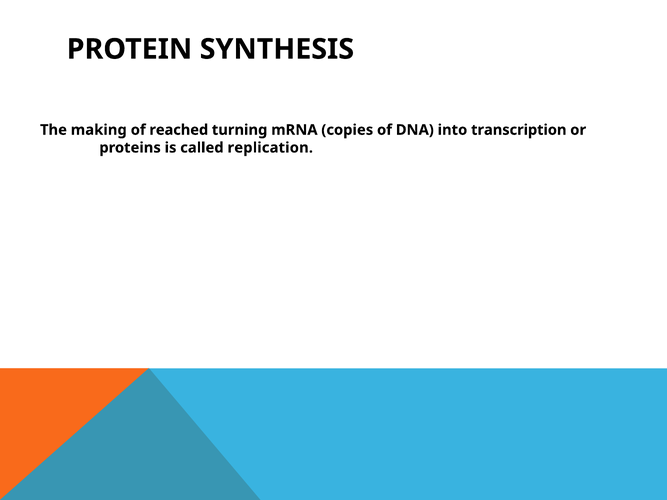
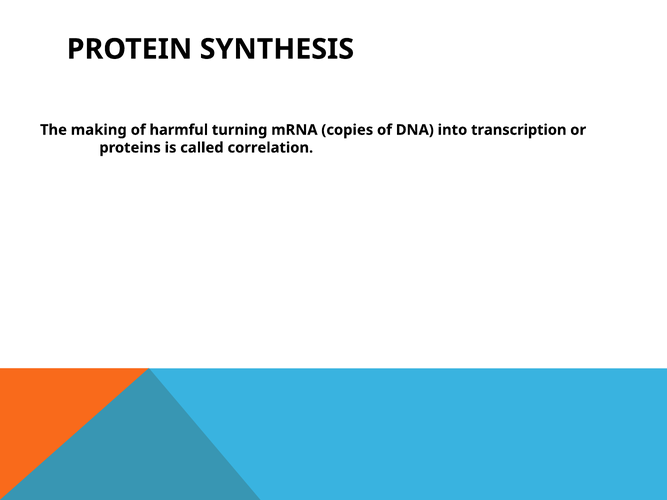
reached: reached -> harmful (179, 130)
replication: replication -> correlation (270, 148)
